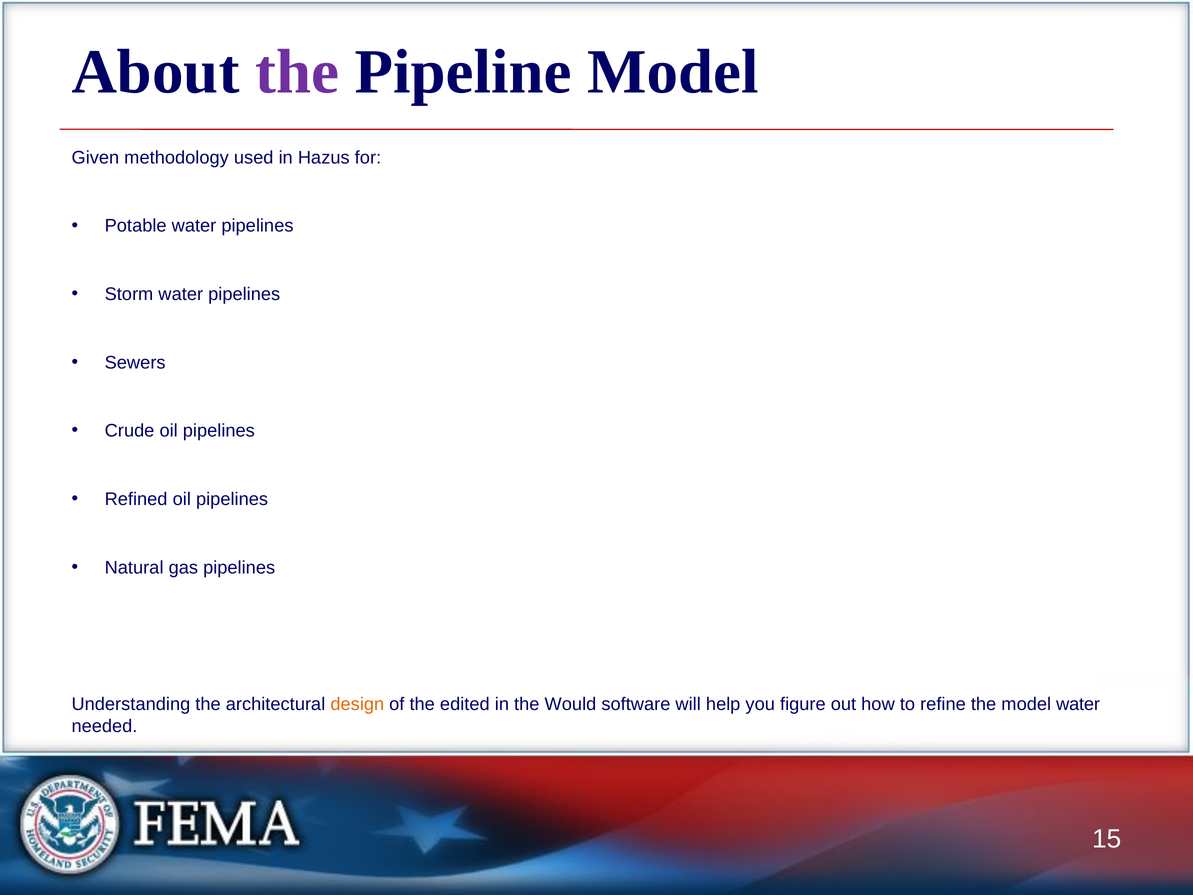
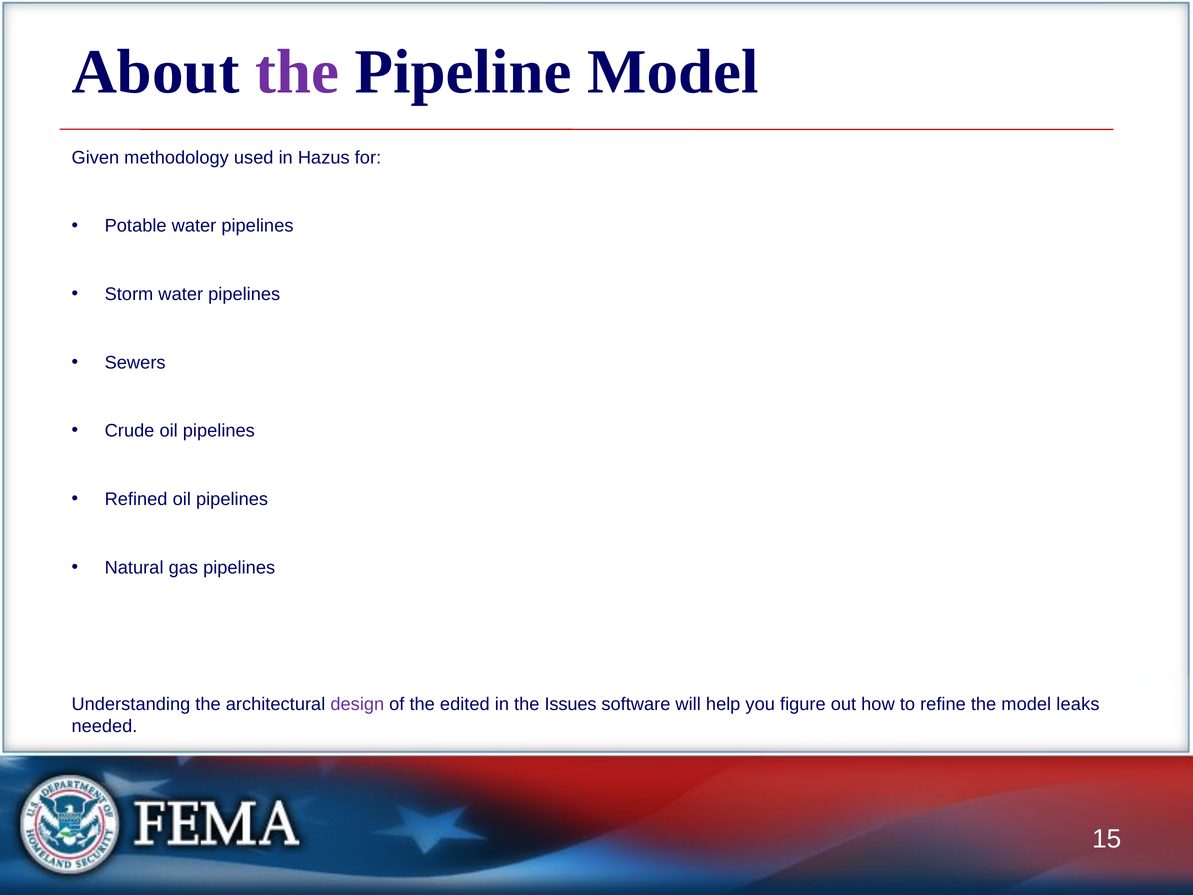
design colour: orange -> purple (357, 704)
Would: Would -> Issues (571, 704)
model water: water -> leaks (1078, 704)
